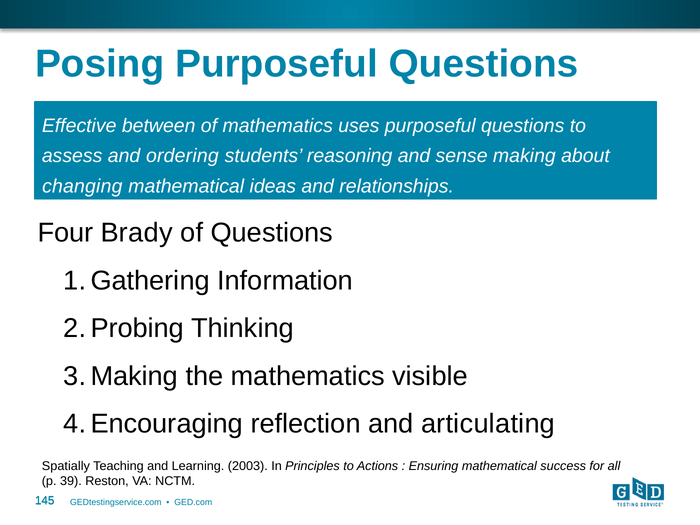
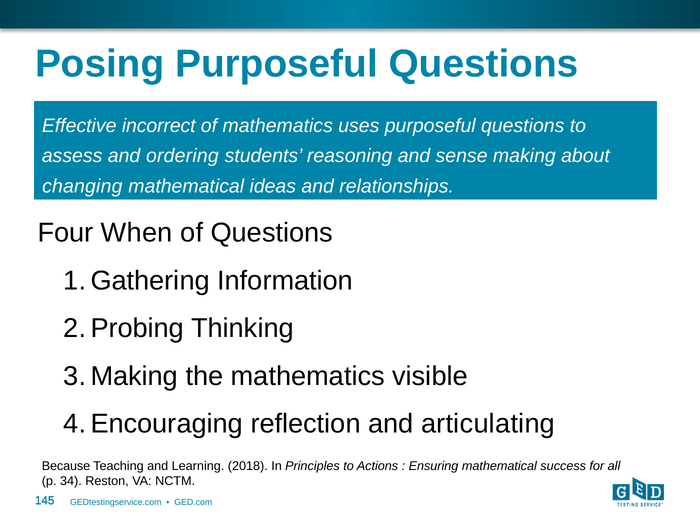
between: between -> incorrect (159, 126)
Brady: Brady -> When (137, 233)
Spatially: Spatially -> Because (66, 466)
2003: 2003 -> 2018 (248, 466)
39: 39 -> 34 (71, 481)
